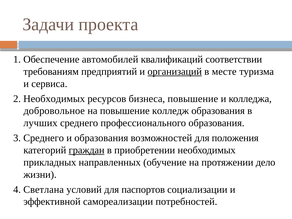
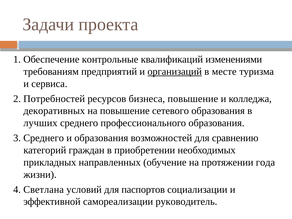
автомобилей: автомобилей -> контрольные (110, 59)
соответствии: соответствии -> изменениями (234, 59)
2 Необходимых: Необходимых -> Потребностей (54, 99)
добровольное: добровольное -> декоративных (54, 111)
колледж: колледж -> сетевого (171, 111)
положения: положения -> сравнению (235, 138)
граждан underline: present -> none (87, 150)
дело: дело -> года (265, 162)
потребностей: потребностей -> руководитель (186, 202)
